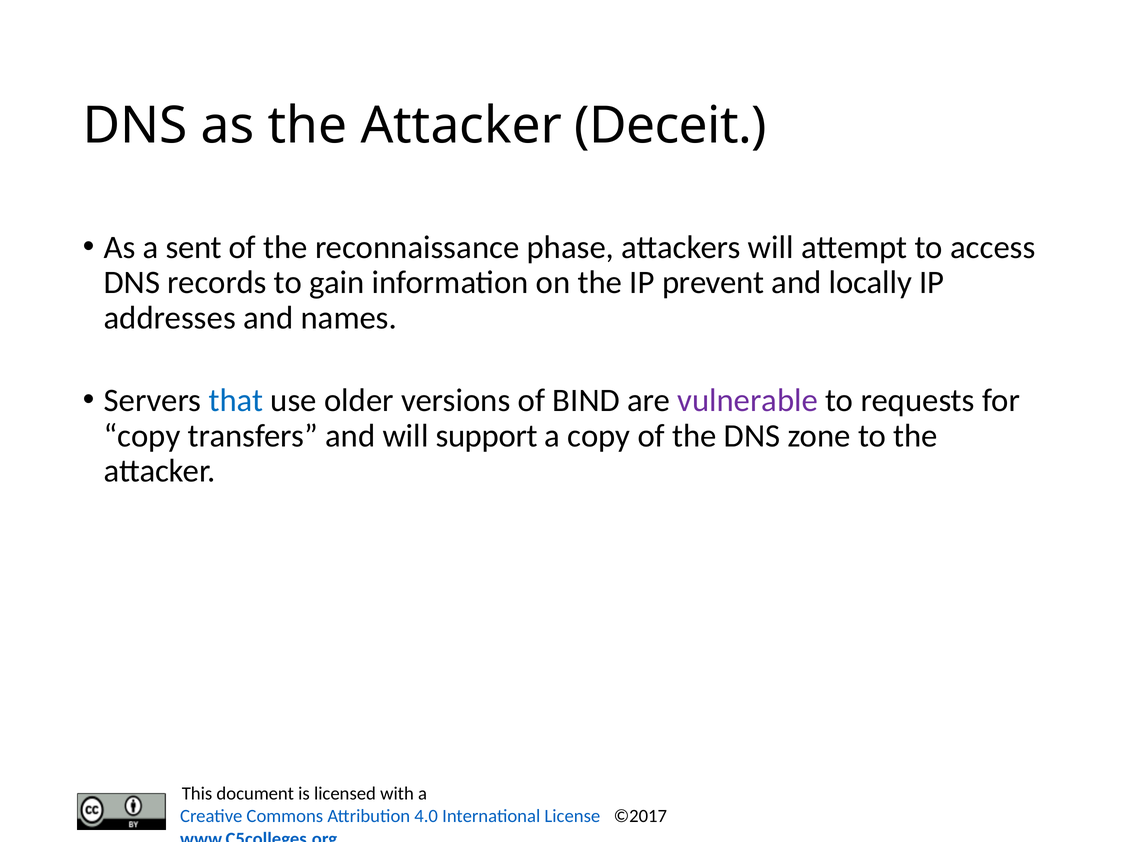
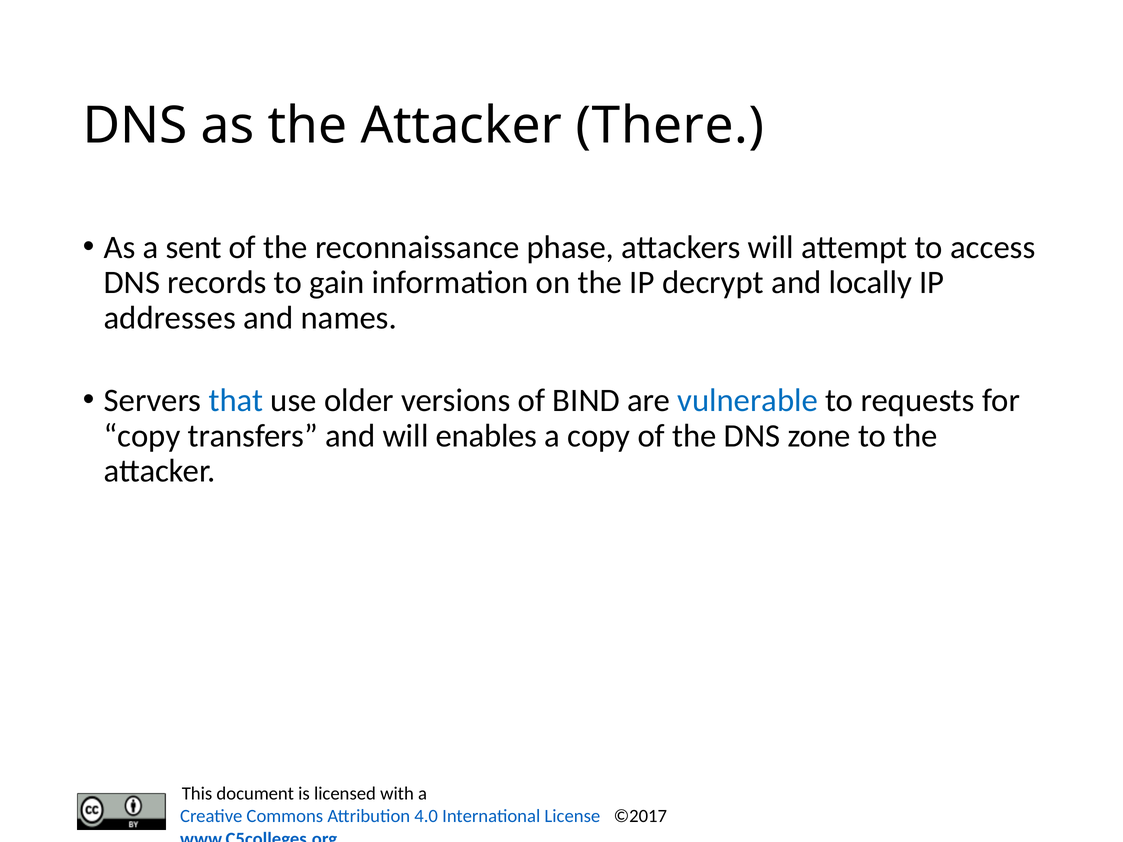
Deceit: Deceit -> There (670, 126)
prevent: prevent -> decrypt (713, 283)
vulnerable colour: purple -> blue (748, 400)
support: support -> enables (487, 436)
